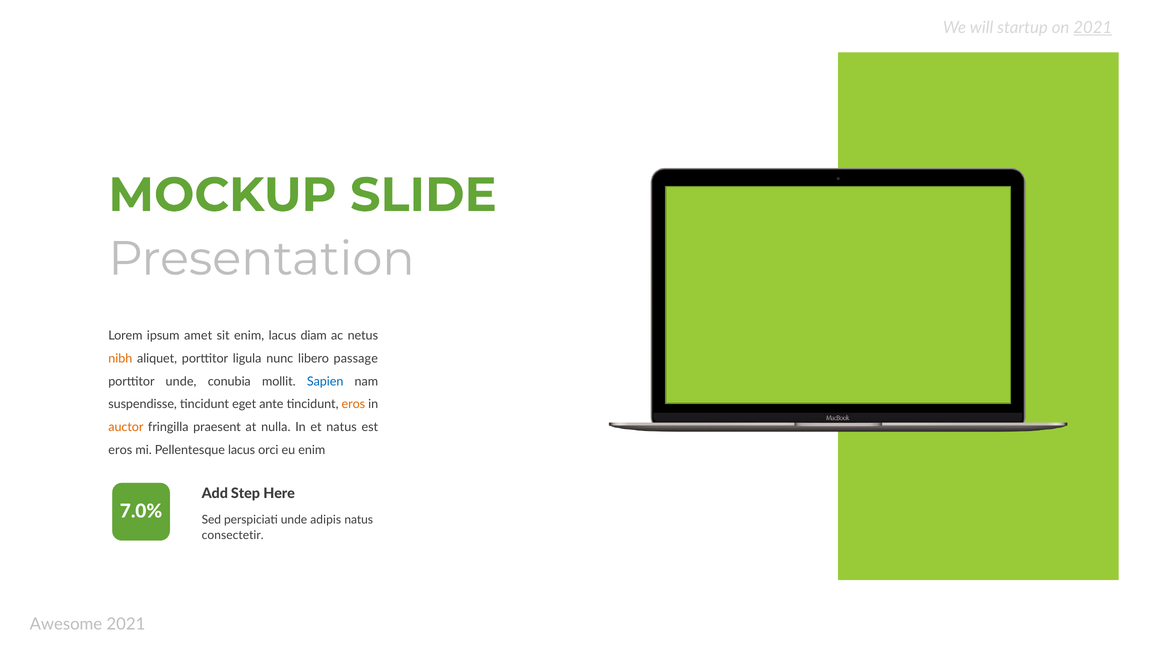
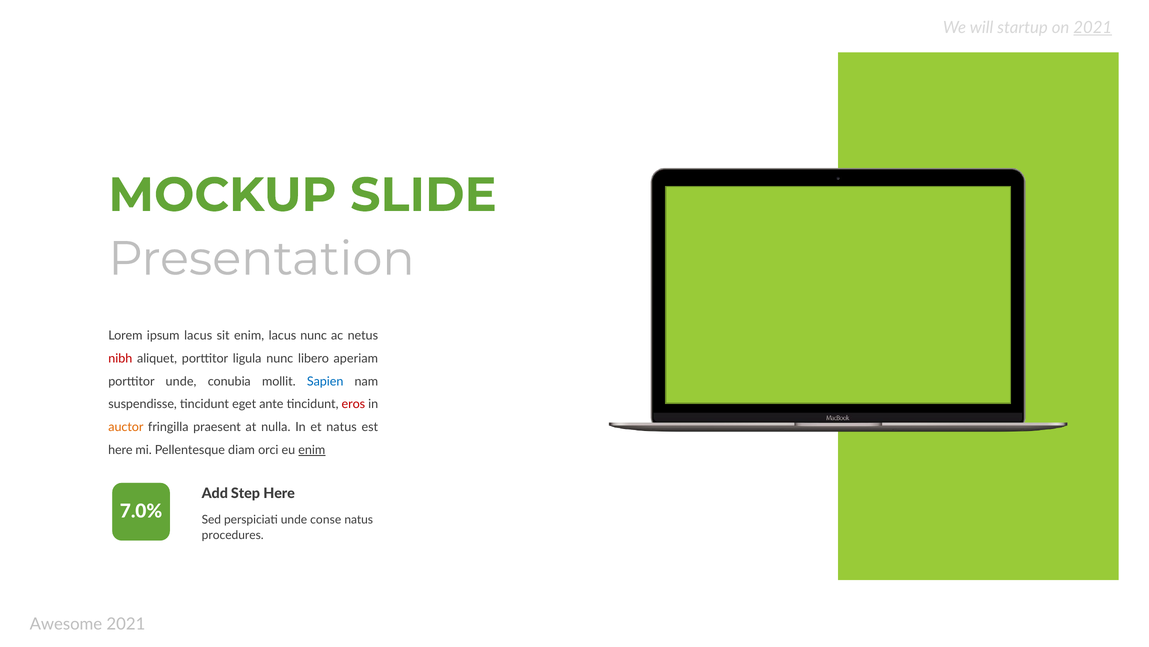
ipsum amet: amet -> lacus (198, 335)
lacus diam: diam -> nunc (314, 335)
nibh colour: orange -> red (120, 358)
passage: passage -> aperiam (356, 358)
eros colour: orange -> red (353, 404)
eros: eros -> here (120, 450)
Pellentesque lacus: lacus -> diam (241, 450)
enim underline: none -> present (312, 450)
adipis: adipis -> conse (326, 519)
consectetir: consectetir -> procedures (233, 535)
